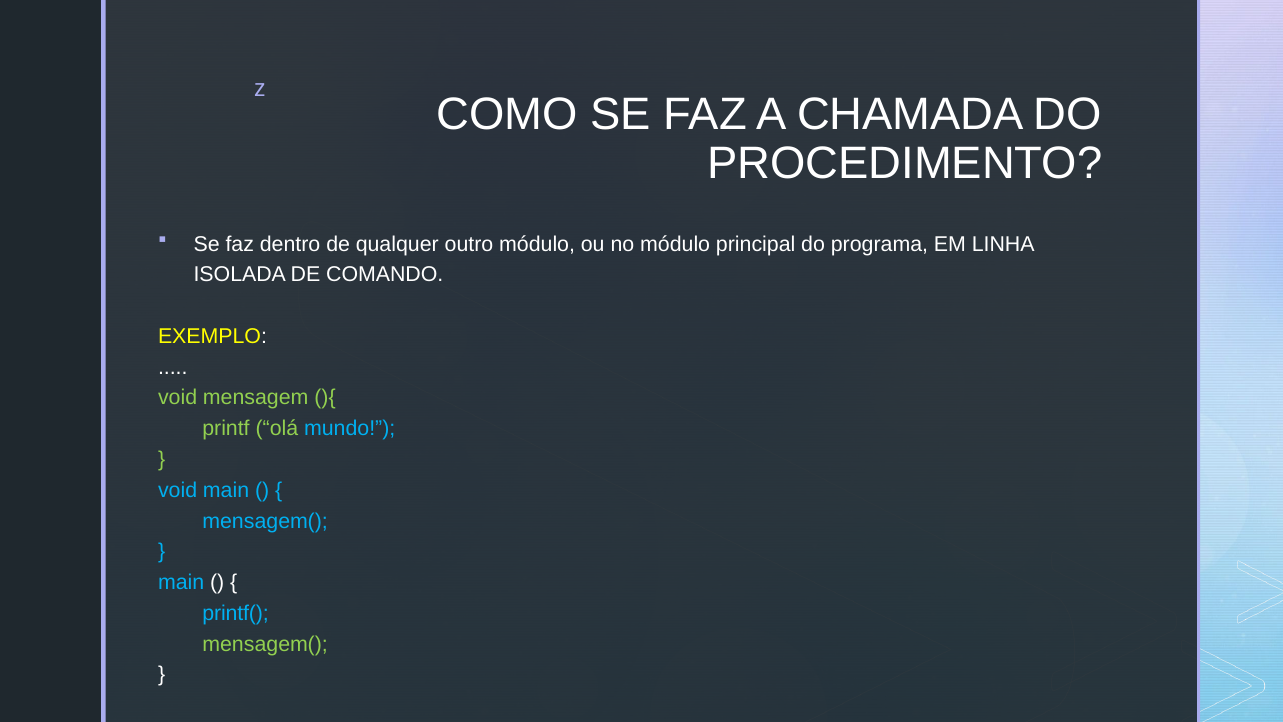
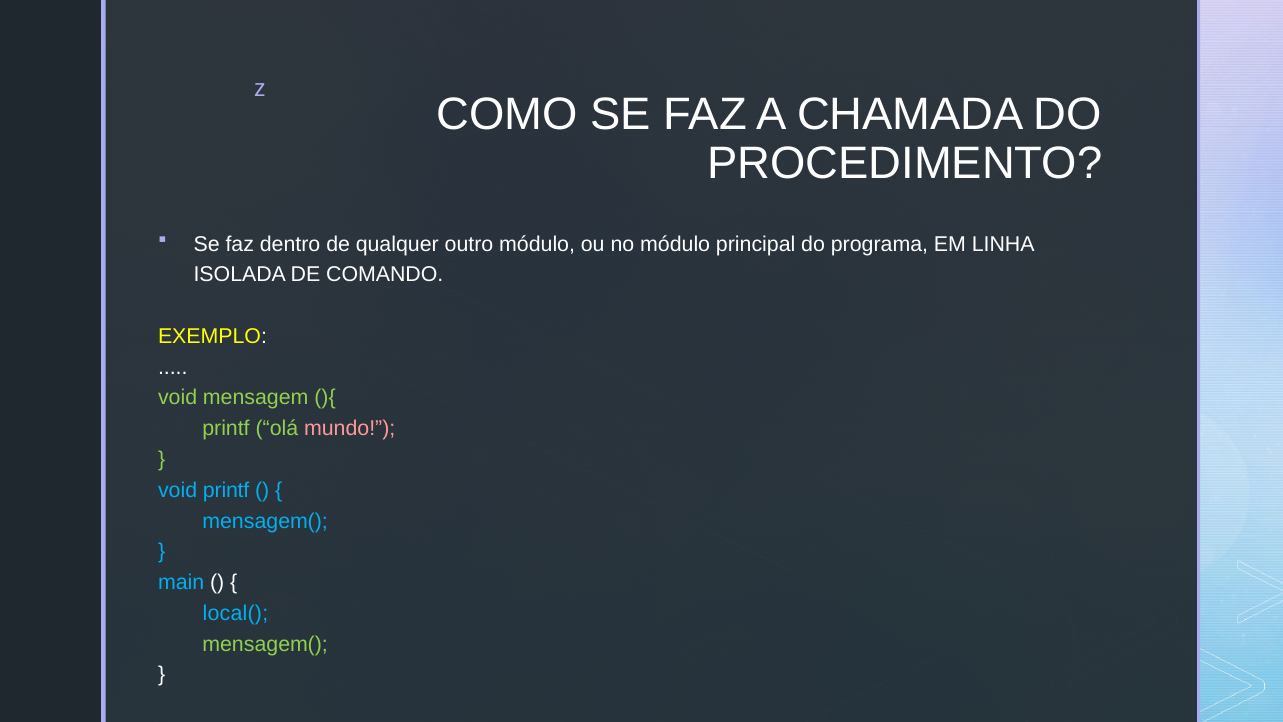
mundo colour: light blue -> pink (350, 428)
void main: main -> printf (226, 490)
printf(: printf( -> local( (235, 613)
